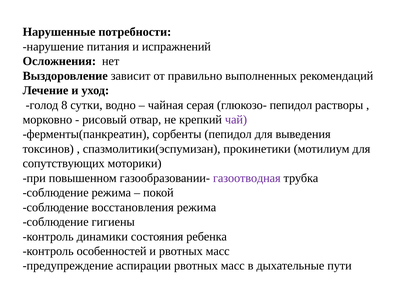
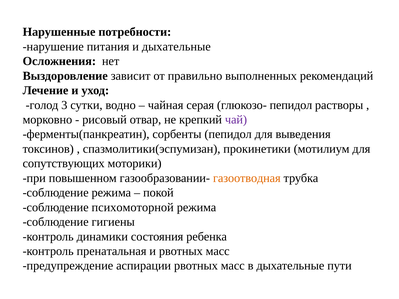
и испражнений: испражнений -> дыхательные (176, 47)
8: 8 -> 3 (64, 105)
газоотводная colour: purple -> orange (247, 178)
восстановления: восстановления -> психомоторной (133, 207)
особенностей: особенностей -> пренатальная (112, 251)
